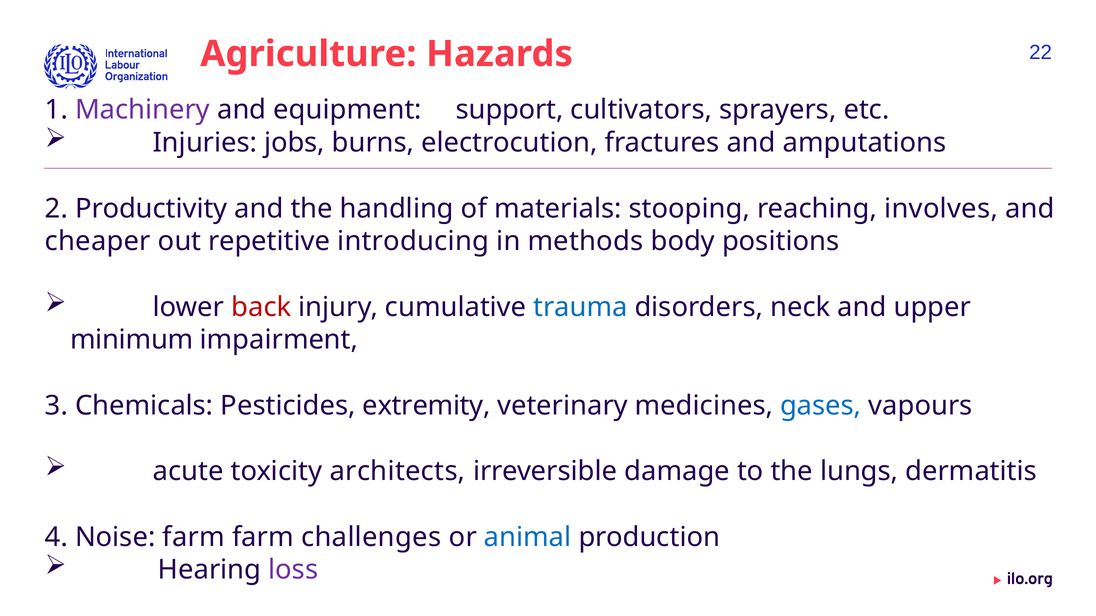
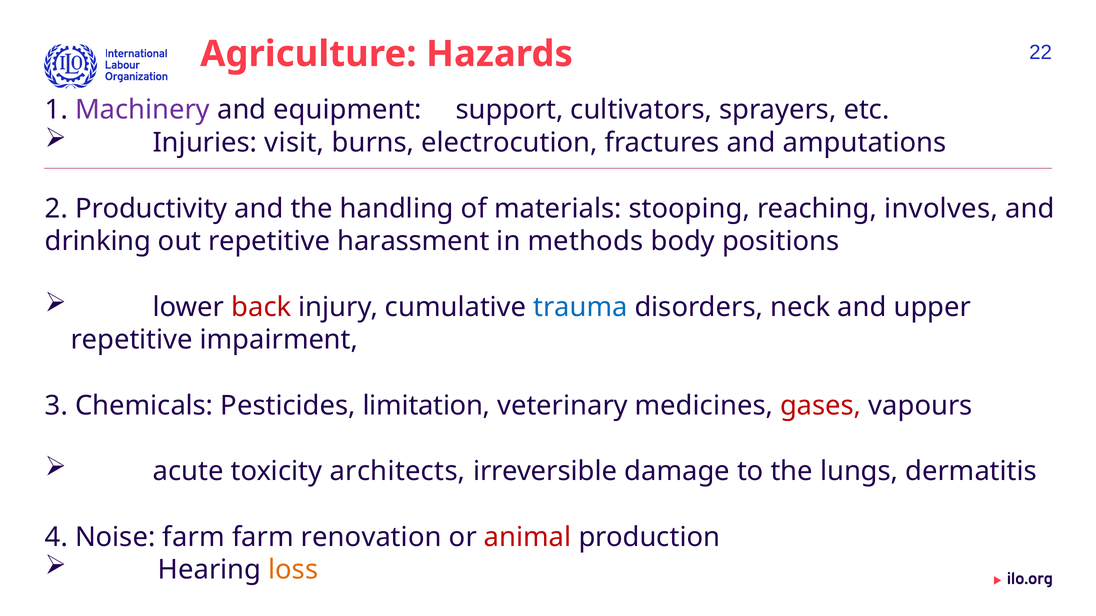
jobs: jobs -> visit (294, 143)
cheaper: cheaper -> drinking (98, 242)
introducing: introducing -> harassment (413, 242)
minimum: minimum -> repetitive (132, 340)
extremity: extremity -> limitation (426, 406)
gases colour: blue -> red (821, 406)
challenges: challenges -> renovation (371, 537)
animal colour: blue -> red (528, 537)
loss colour: purple -> orange (293, 570)
